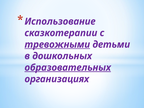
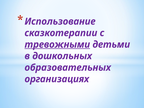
образовательных underline: present -> none (68, 68)
